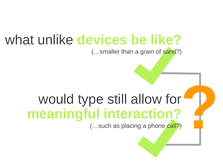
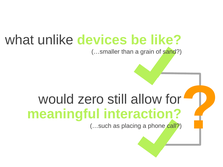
type: type -> zero (91, 99)
